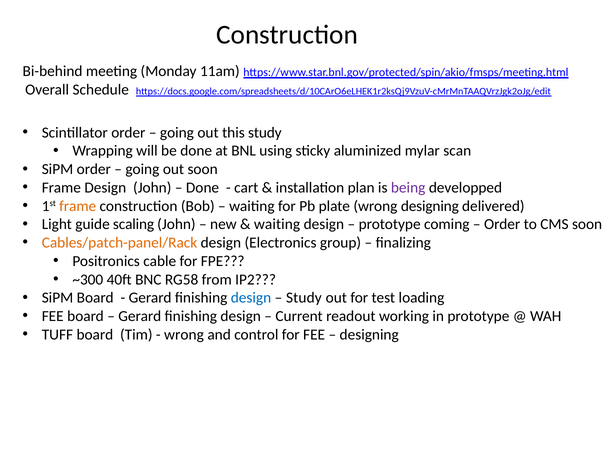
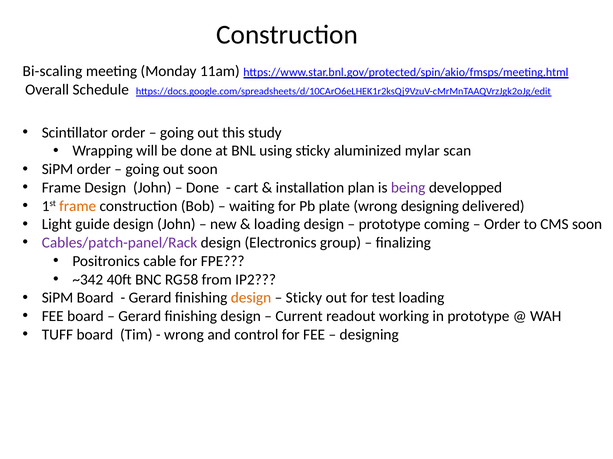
Bi-behind: Bi-behind -> Bi-scaling (52, 71)
guide scaling: scaling -> design (133, 225)
waiting: waiting -> loading (277, 225)
Cables/patch-panel/Rack colour: orange -> purple (119, 243)
~300: ~300 -> ~342 (88, 280)
design colour: blue -> orange (251, 298)
Study: Study -> Sticky (304, 298)
